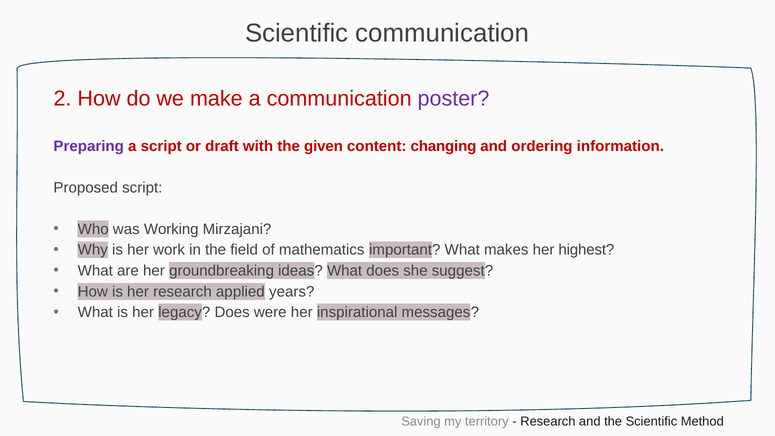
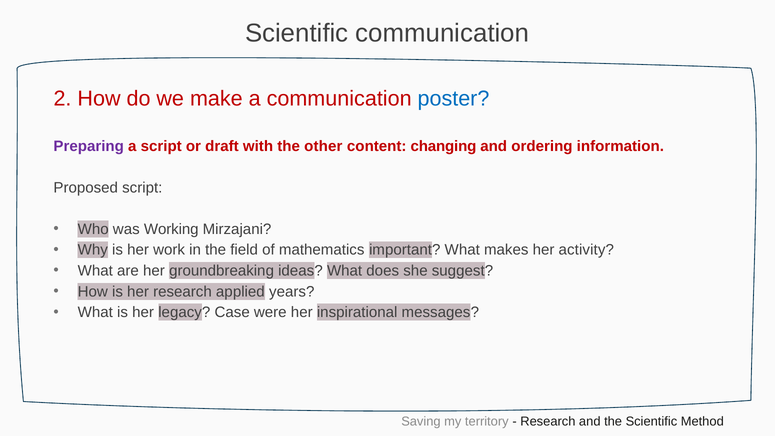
poster colour: purple -> blue (453, 98)
given: given -> other (323, 146)
highest: highest -> activity (586, 250)
legacy Does: Does -> Case (232, 312)
